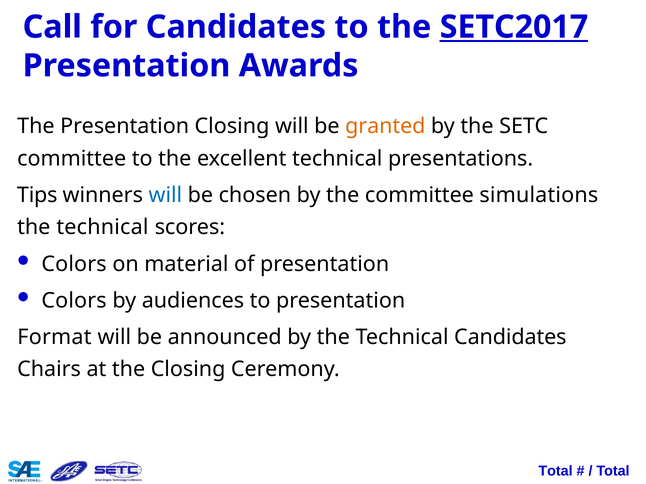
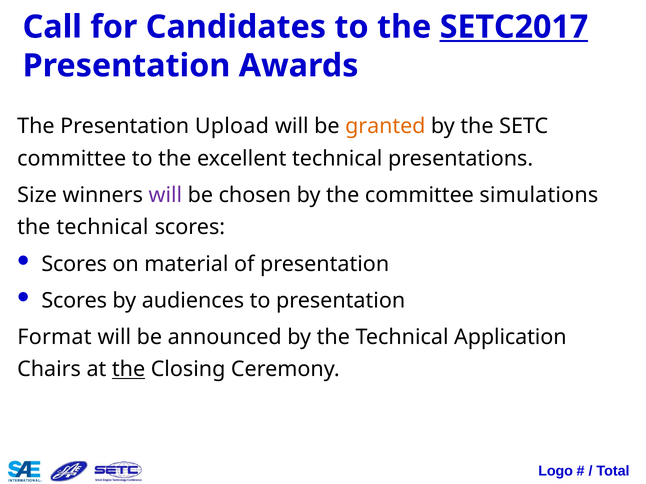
Presentation Closing: Closing -> Upload (232, 126)
Tips: Tips -> Size (37, 195)
will colour: blue -> purple (165, 195)
Colors: Colors -> Scores (74, 264)
Colors: Colors -> Scores (74, 301)
Technical Candidates: Candidates -> Application (510, 337)
the underline: none -> present (129, 370)
Total: Total -> Logo (556, 471)
